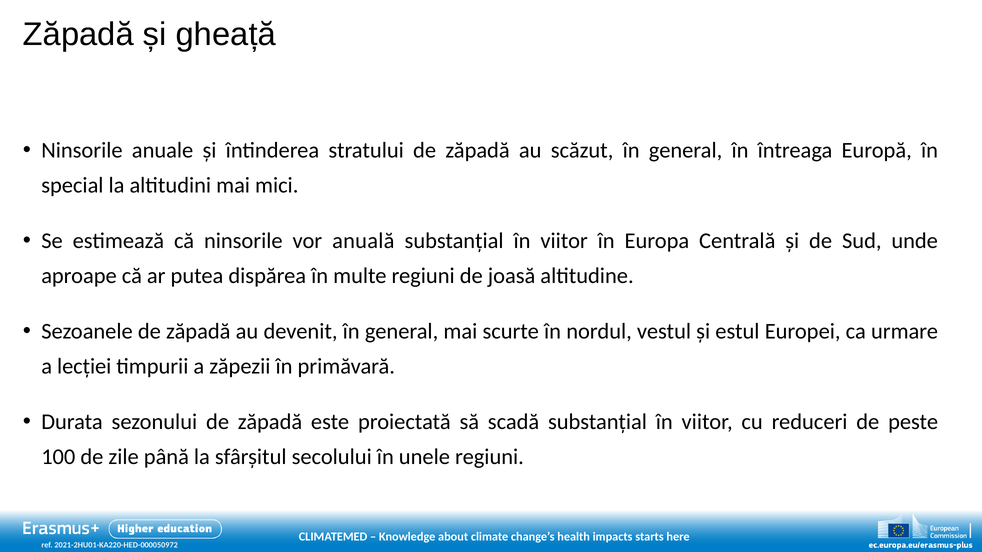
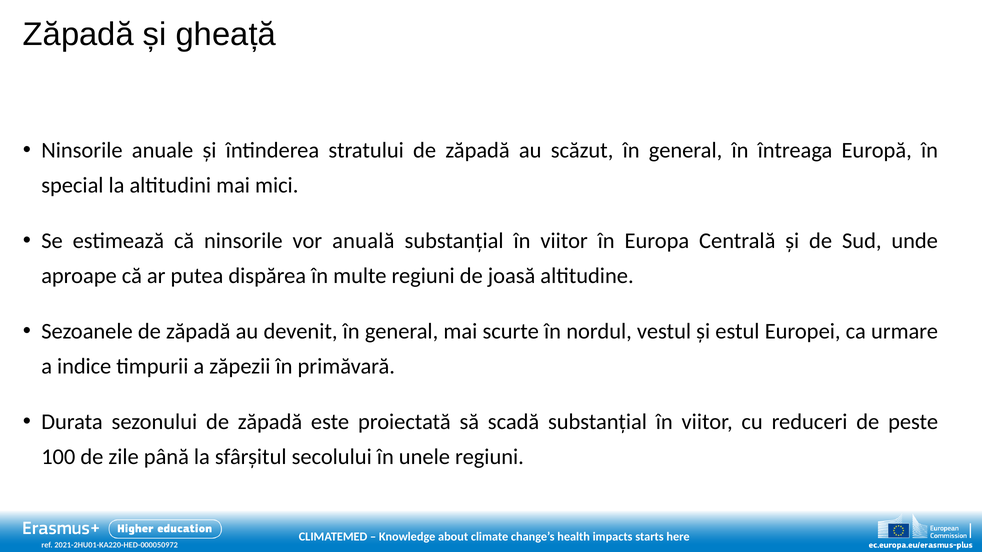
lecției: lecției -> indice (84, 367)
